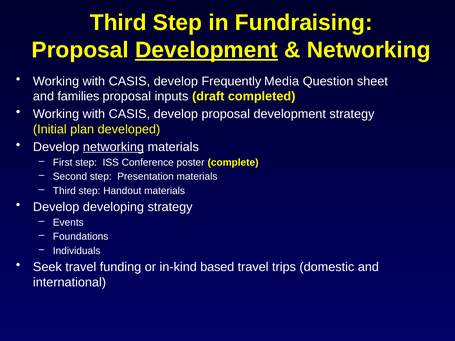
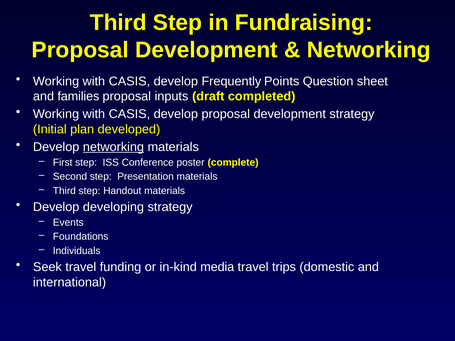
Development underline: present -> none (207, 50)
Media: Media -> Points (282, 81)
based: based -> media (217, 267)
